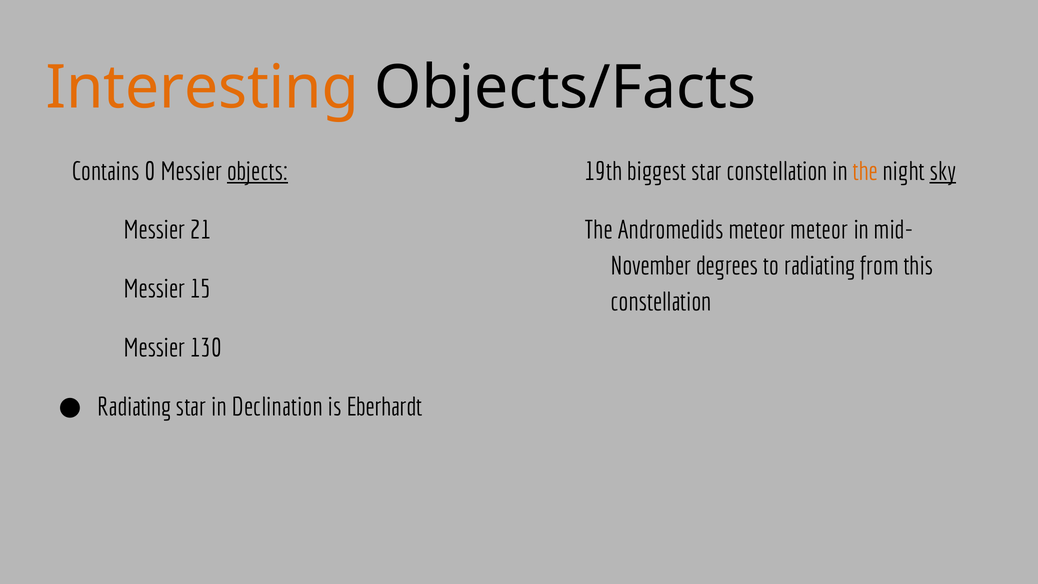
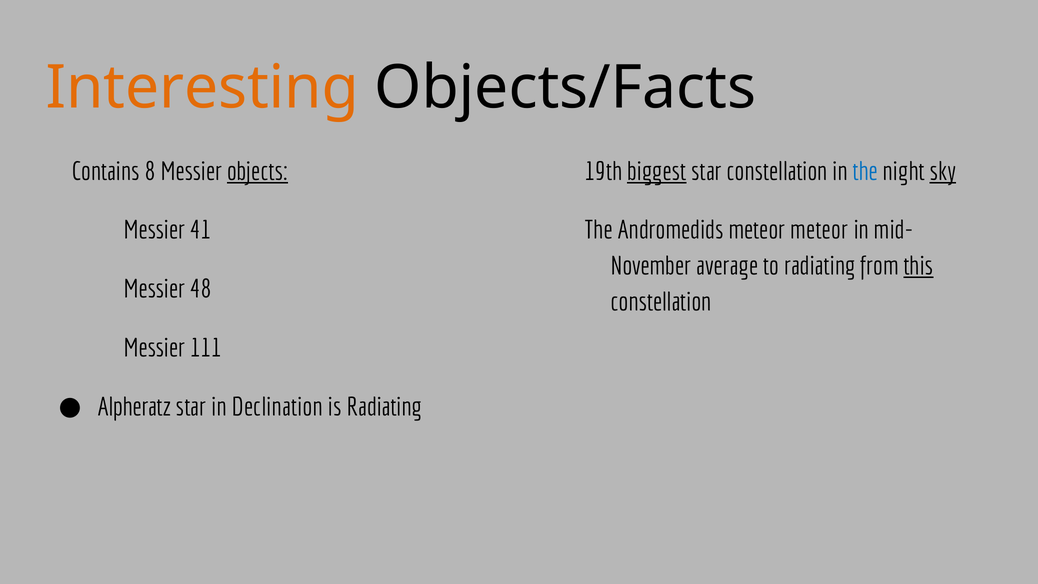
0: 0 -> 8 (150, 171)
biggest underline: none -> present (657, 171)
the colour: orange -> blue (865, 171)
21: 21 -> 41 (201, 230)
degrees: degrees -> average (727, 266)
this underline: none -> present (919, 266)
15: 15 -> 48 (201, 289)
130: 130 -> 111 (206, 348)
Radiating: Radiating -> Alpheratz (134, 407)
is Eberhardt: Eberhardt -> Radiating (384, 407)
